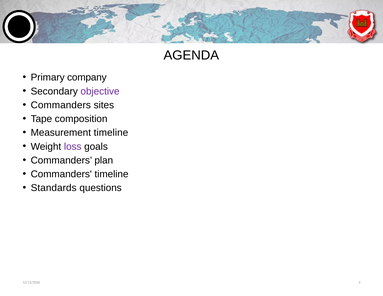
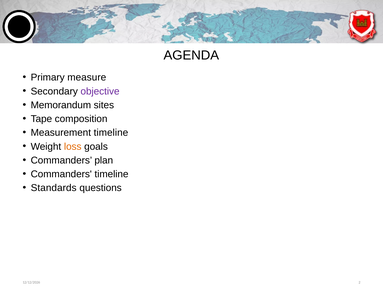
company: company -> measure (87, 77)
Commanders: Commanders -> Memorandum (61, 105)
loss colour: purple -> orange (73, 147)
